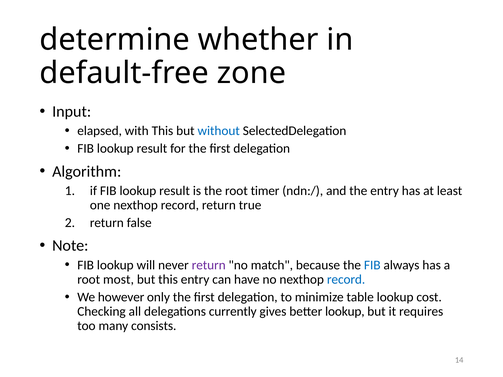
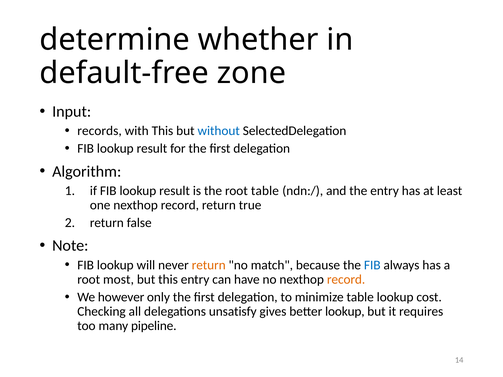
elapsed: elapsed -> records (100, 131)
root timer: timer -> table (265, 191)
return colour: purple -> orange (209, 265)
record colour: blue -> orange (346, 279)
currently: currently -> unsatisfy (233, 312)
consists: consists -> pipeline (154, 326)
